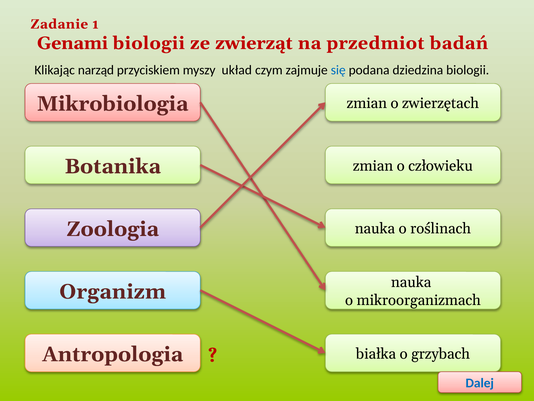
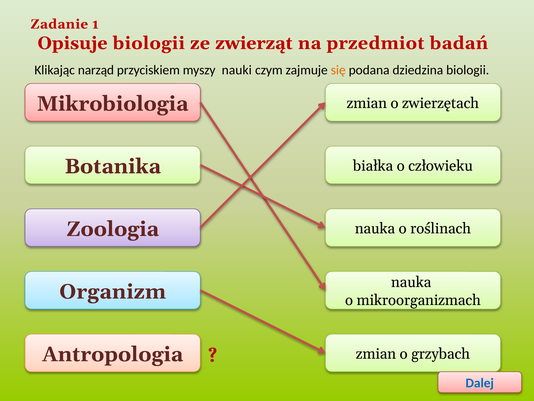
Genami: Genami -> Opisuje (72, 43)
układ: układ -> nauki (237, 70)
się colour: blue -> orange (338, 70)
zmian: zmian -> białka (373, 166)
białka: białka -> zmian (376, 354)
